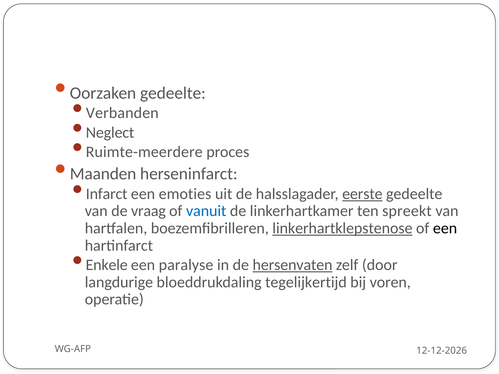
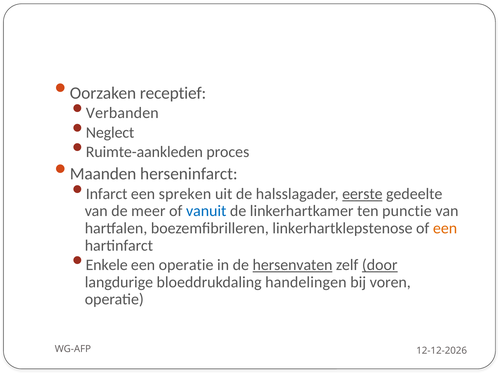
Oorzaken gedeelte: gedeelte -> receptief (173, 93)
Ruimte-meerdere: Ruimte-meerdere -> Ruimte-aankleden (144, 152)
emoties: emoties -> spreken (185, 194)
vraag: vraag -> meer (148, 211)
spreekt: spreekt -> punctie (407, 211)
linkerhartklepstenose underline: present -> none (342, 228)
een colour: black -> orange (445, 228)
een paralyse: paralyse -> operatie (186, 265)
door underline: none -> present (380, 265)
tegelijkertijd: tegelijkertijd -> handelingen (306, 282)
